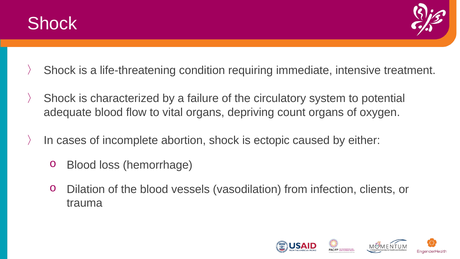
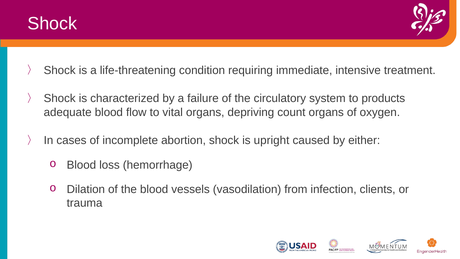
potential: potential -> products (383, 98)
ectopic: ectopic -> upright (272, 140)
